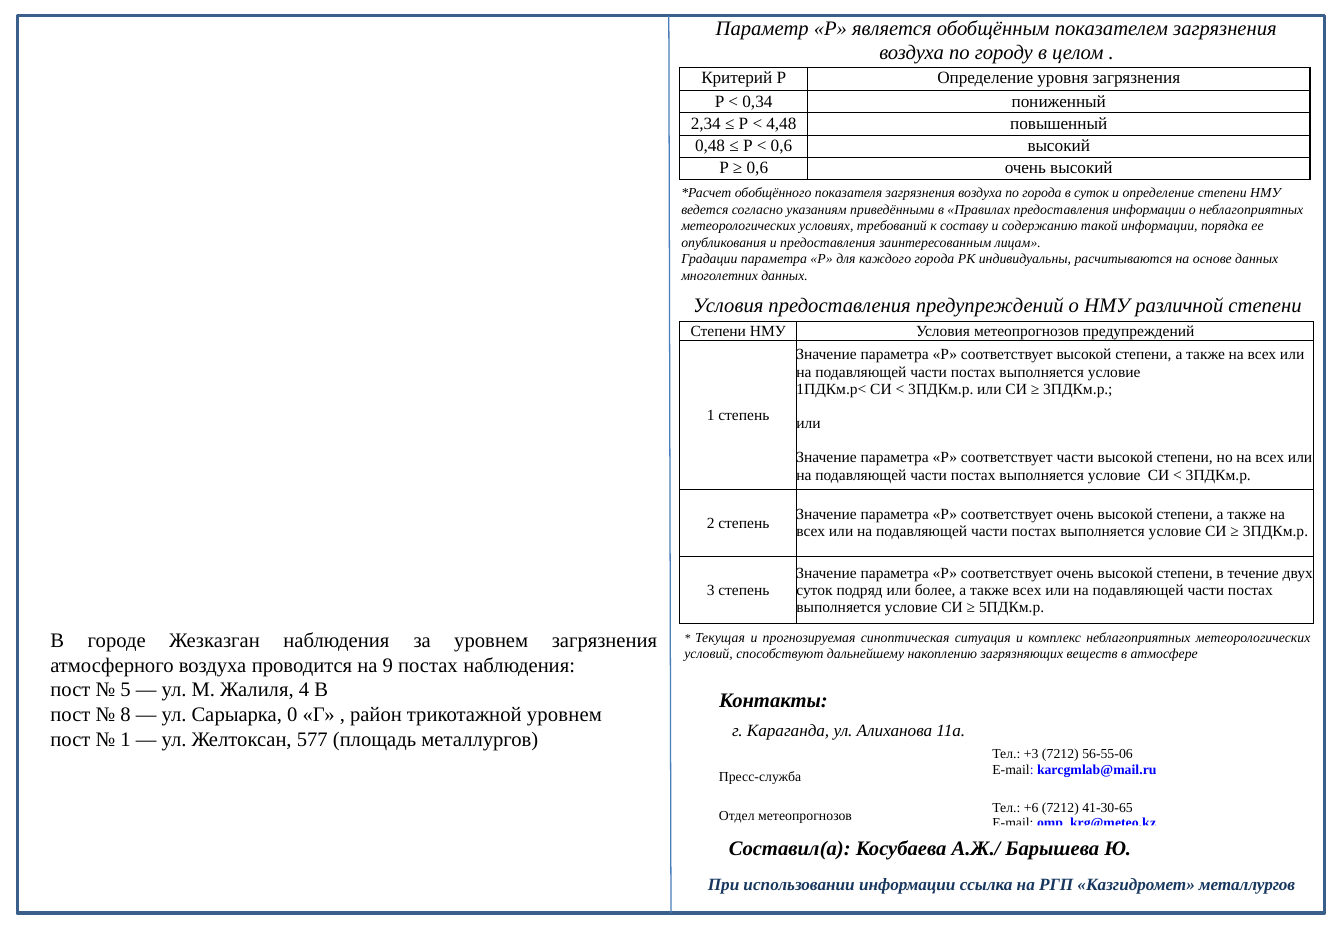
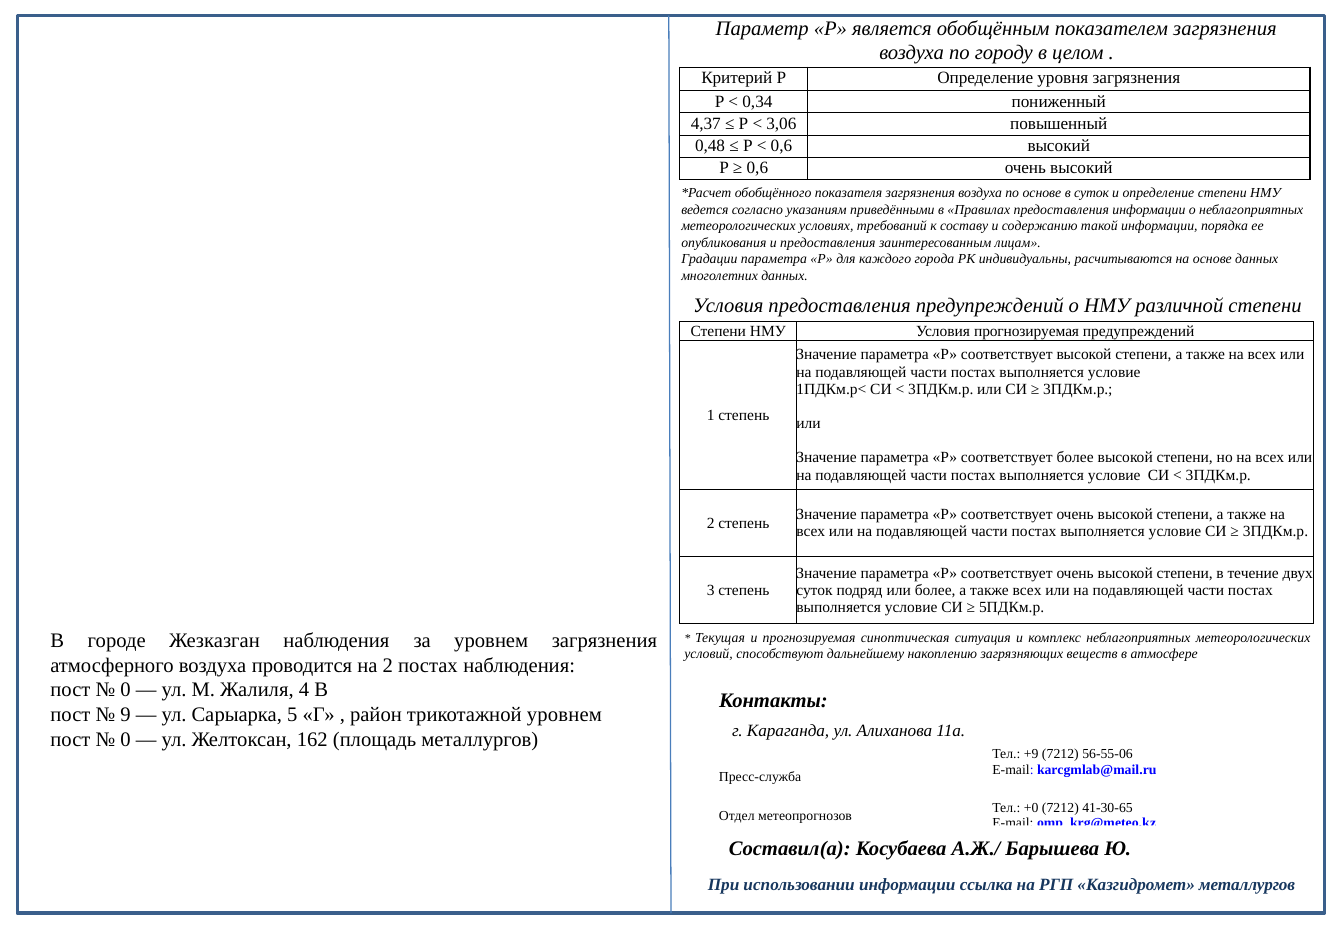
2,34: 2,34 -> 4,37 (706, 124)
4,48: 4,48 -> 3,06 (781, 124)
по города: города -> основе (1042, 193)
Условия метеопрогнозов: метеопрогнозов -> прогнозируемая (1027, 331)
соответствует части: части -> более (1075, 458)
на 9: 9 -> 2 (388, 665)
5: 5 -> 0 (125, 690)
8: 8 -> 9 (125, 715)
0: 0 -> 5 (292, 715)
1: 1 -> 0 (125, 740)
577: 577 -> 162 (312, 740)
+3: +3 -> +9 (1031, 754)
+6: +6 -> +0 (1031, 808)
